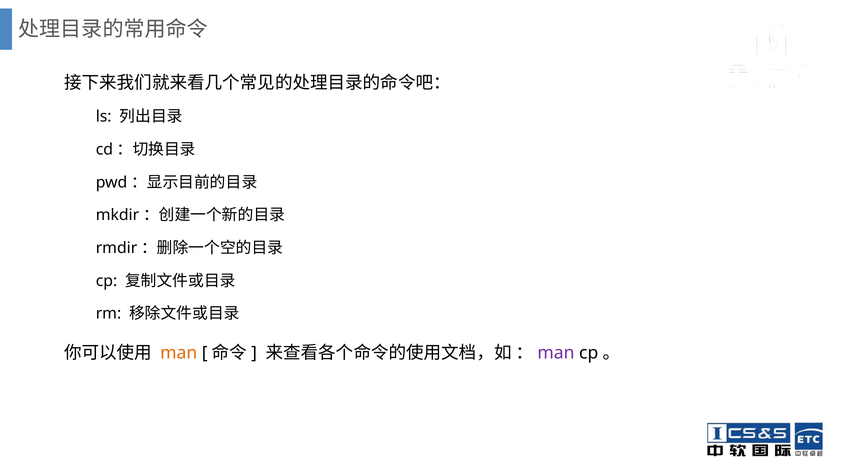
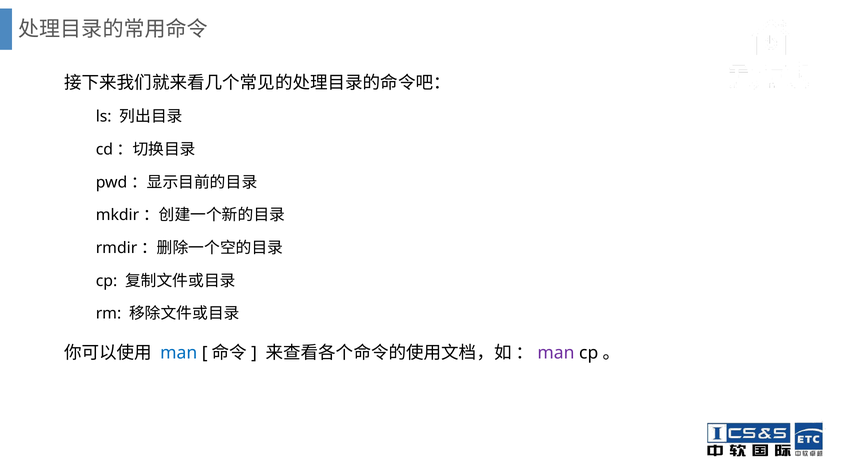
man colour: orange -> blue (179, 353)
